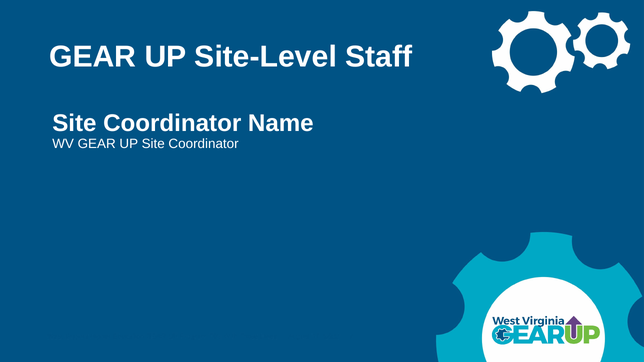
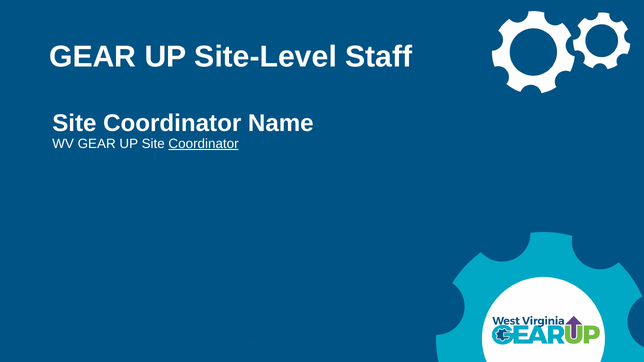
Coordinator underline: none -> present (204, 144)
